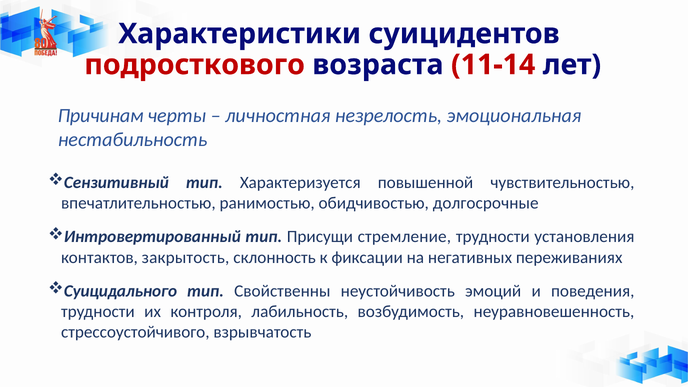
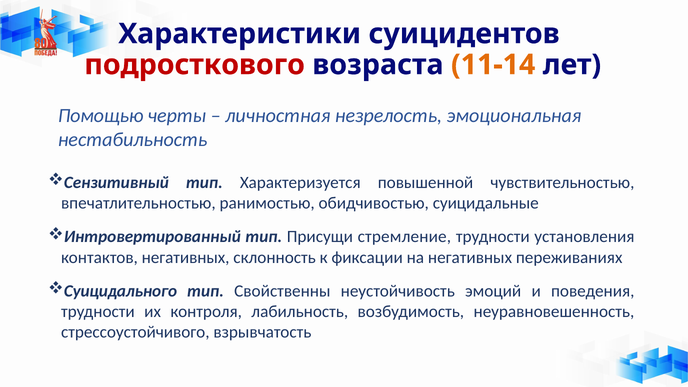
11-14 colour: red -> orange (493, 65)
Причинам: Причинам -> Помощью (101, 116)
долгосрочные: долгосрочные -> суицидальные (486, 203)
контактов закрытость: закрытость -> негативных (186, 257)
